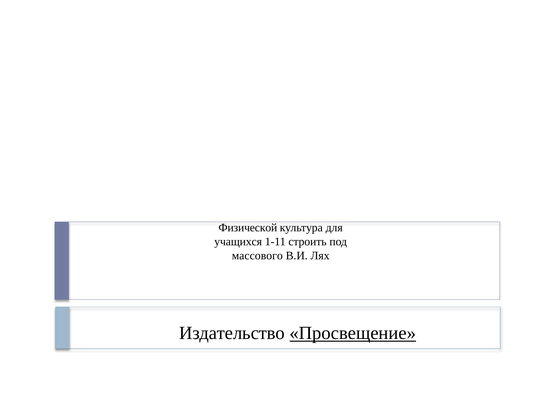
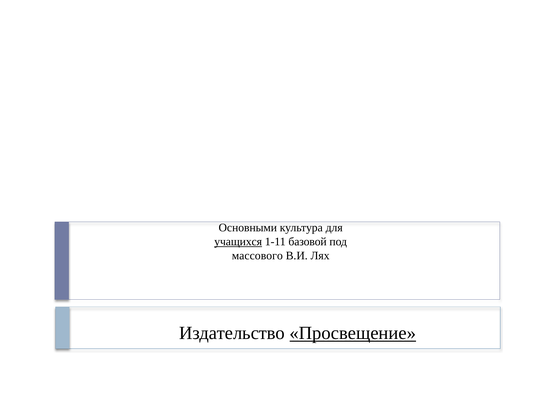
Физической: Физической -> Основными (248, 228)
учащихся underline: none -> present (238, 242)
строить: строить -> базовой (308, 242)
